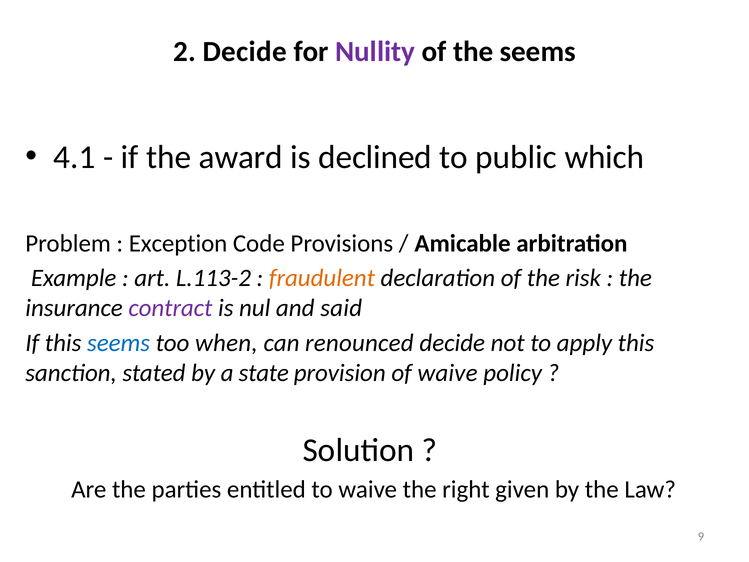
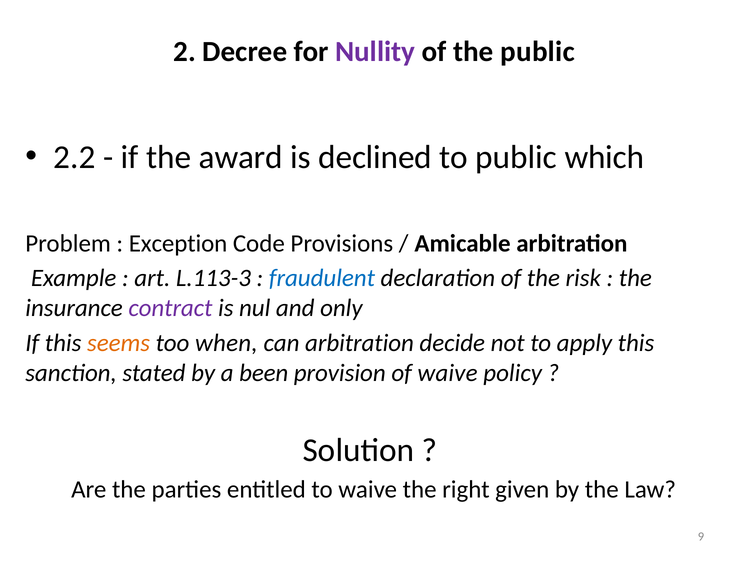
2 Decide: Decide -> Decree (245, 52)
the seems: seems -> public (538, 52)
4.1: 4.1 -> 2.2 (74, 157)
L.113-2: L.113-2 -> L.113-3 (213, 278)
fraudulent colour: orange -> blue (322, 278)
said: said -> only (341, 308)
seems colour: blue -> orange (119, 343)
can renounced: renounced -> arbitration (360, 343)
state: state -> been (264, 373)
